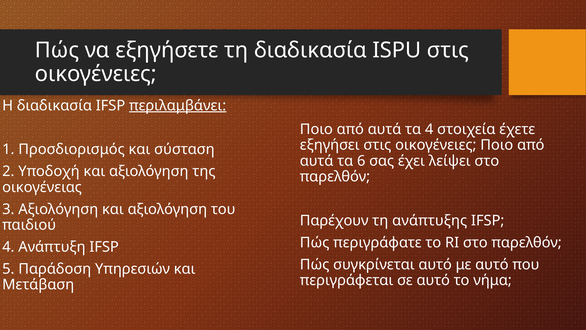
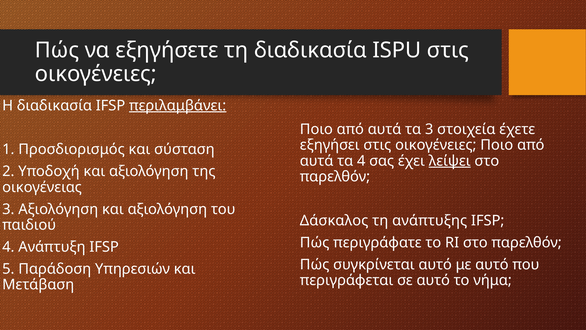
τα 4: 4 -> 3 (429, 129)
τα 6: 6 -> 4 (361, 161)
λείψει underline: none -> present (450, 161)
Παρέχουν: Παρέχουν -> Δάσκαλος (334, 220)
